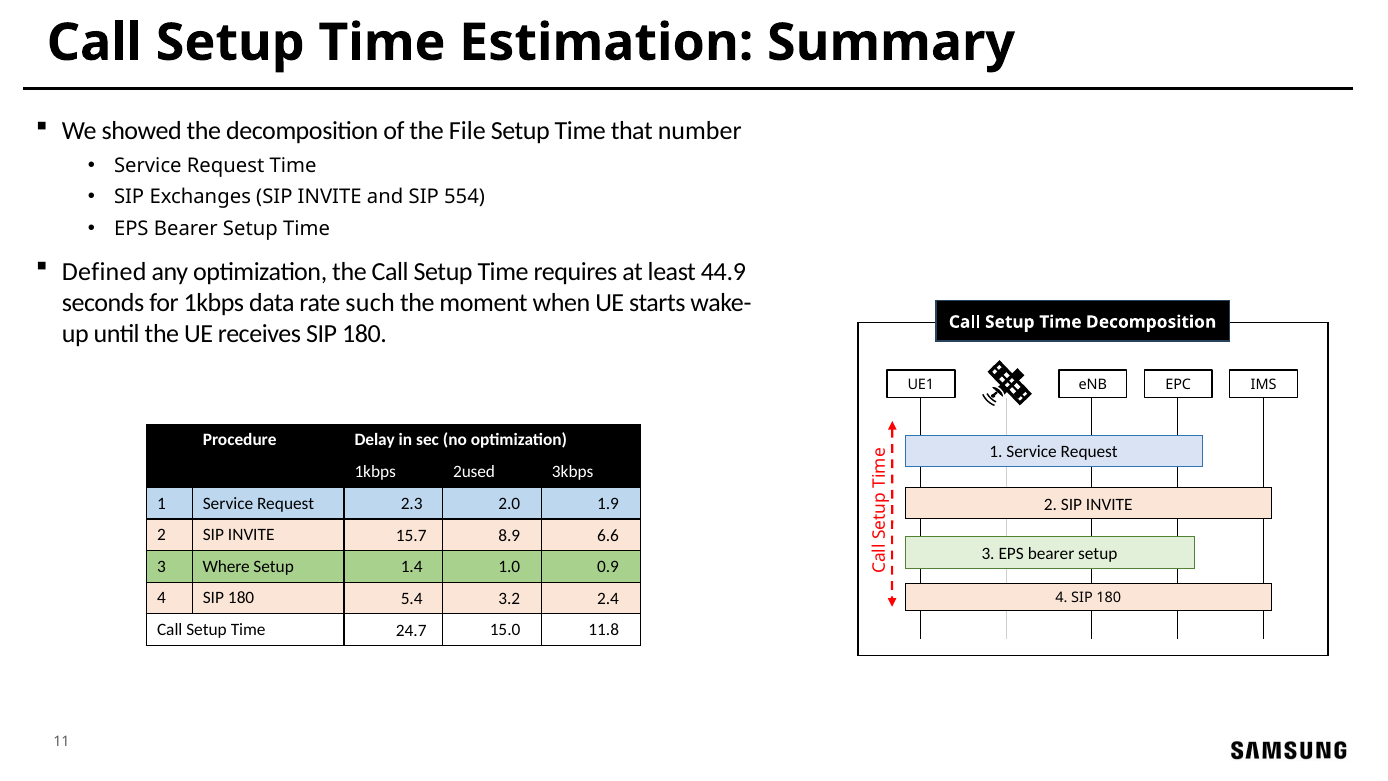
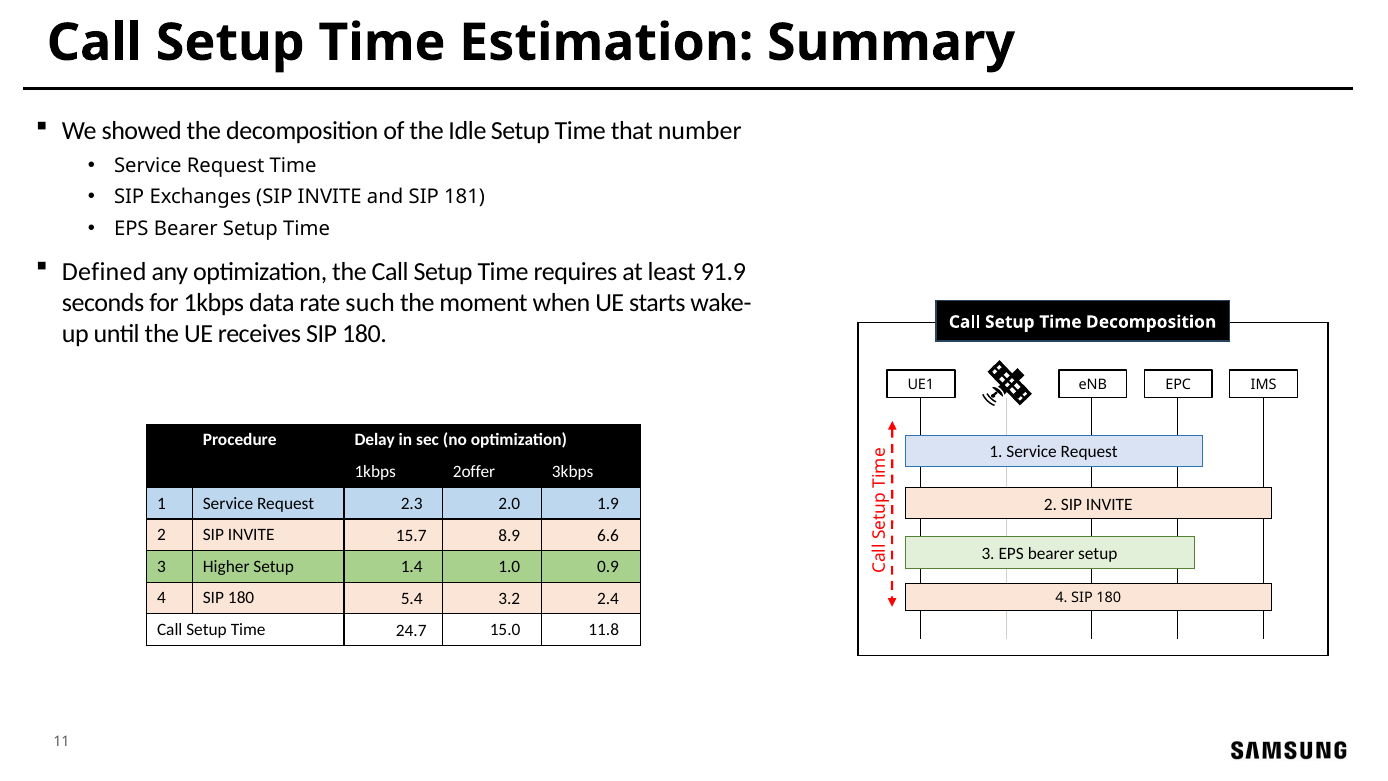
File: File -> Idle (467, 131)
554: 554 -> 181 (465, 197)
44.9: 44.9 -> 91.9 (723, 271)
2used: 2used -> 2offer (474, 472)
Where: Where -> Higher (226, 566)
